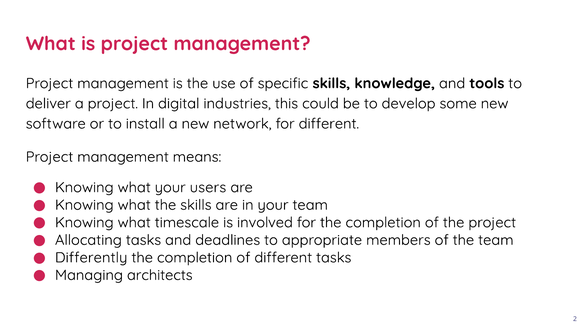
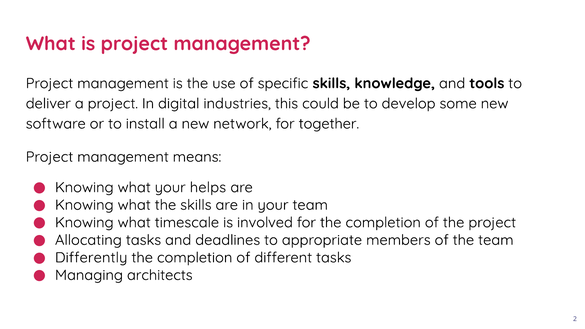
for different: different -> together (329, 124)
users: users -> helps (208, 187)
